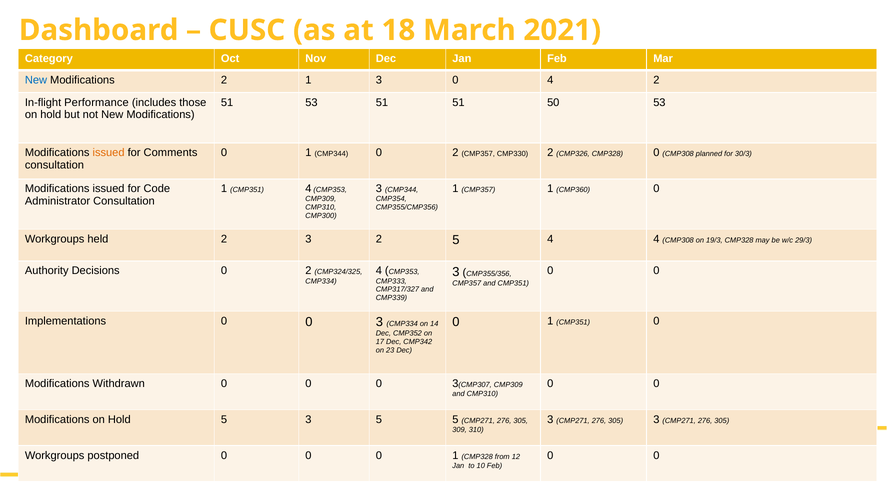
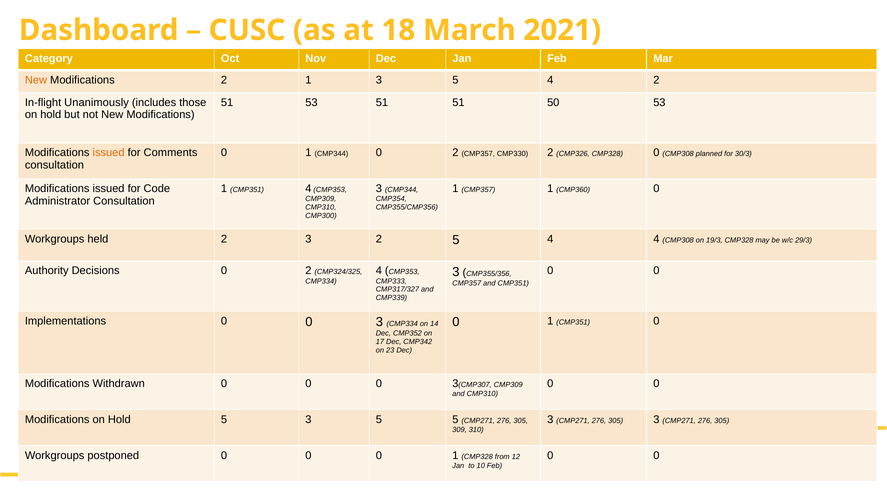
New colour: blue -> orange (36, 80)
1 3 0: 0 -> 5 (455, 80)
Performance: Performance -> Unanimously (97, 102)
